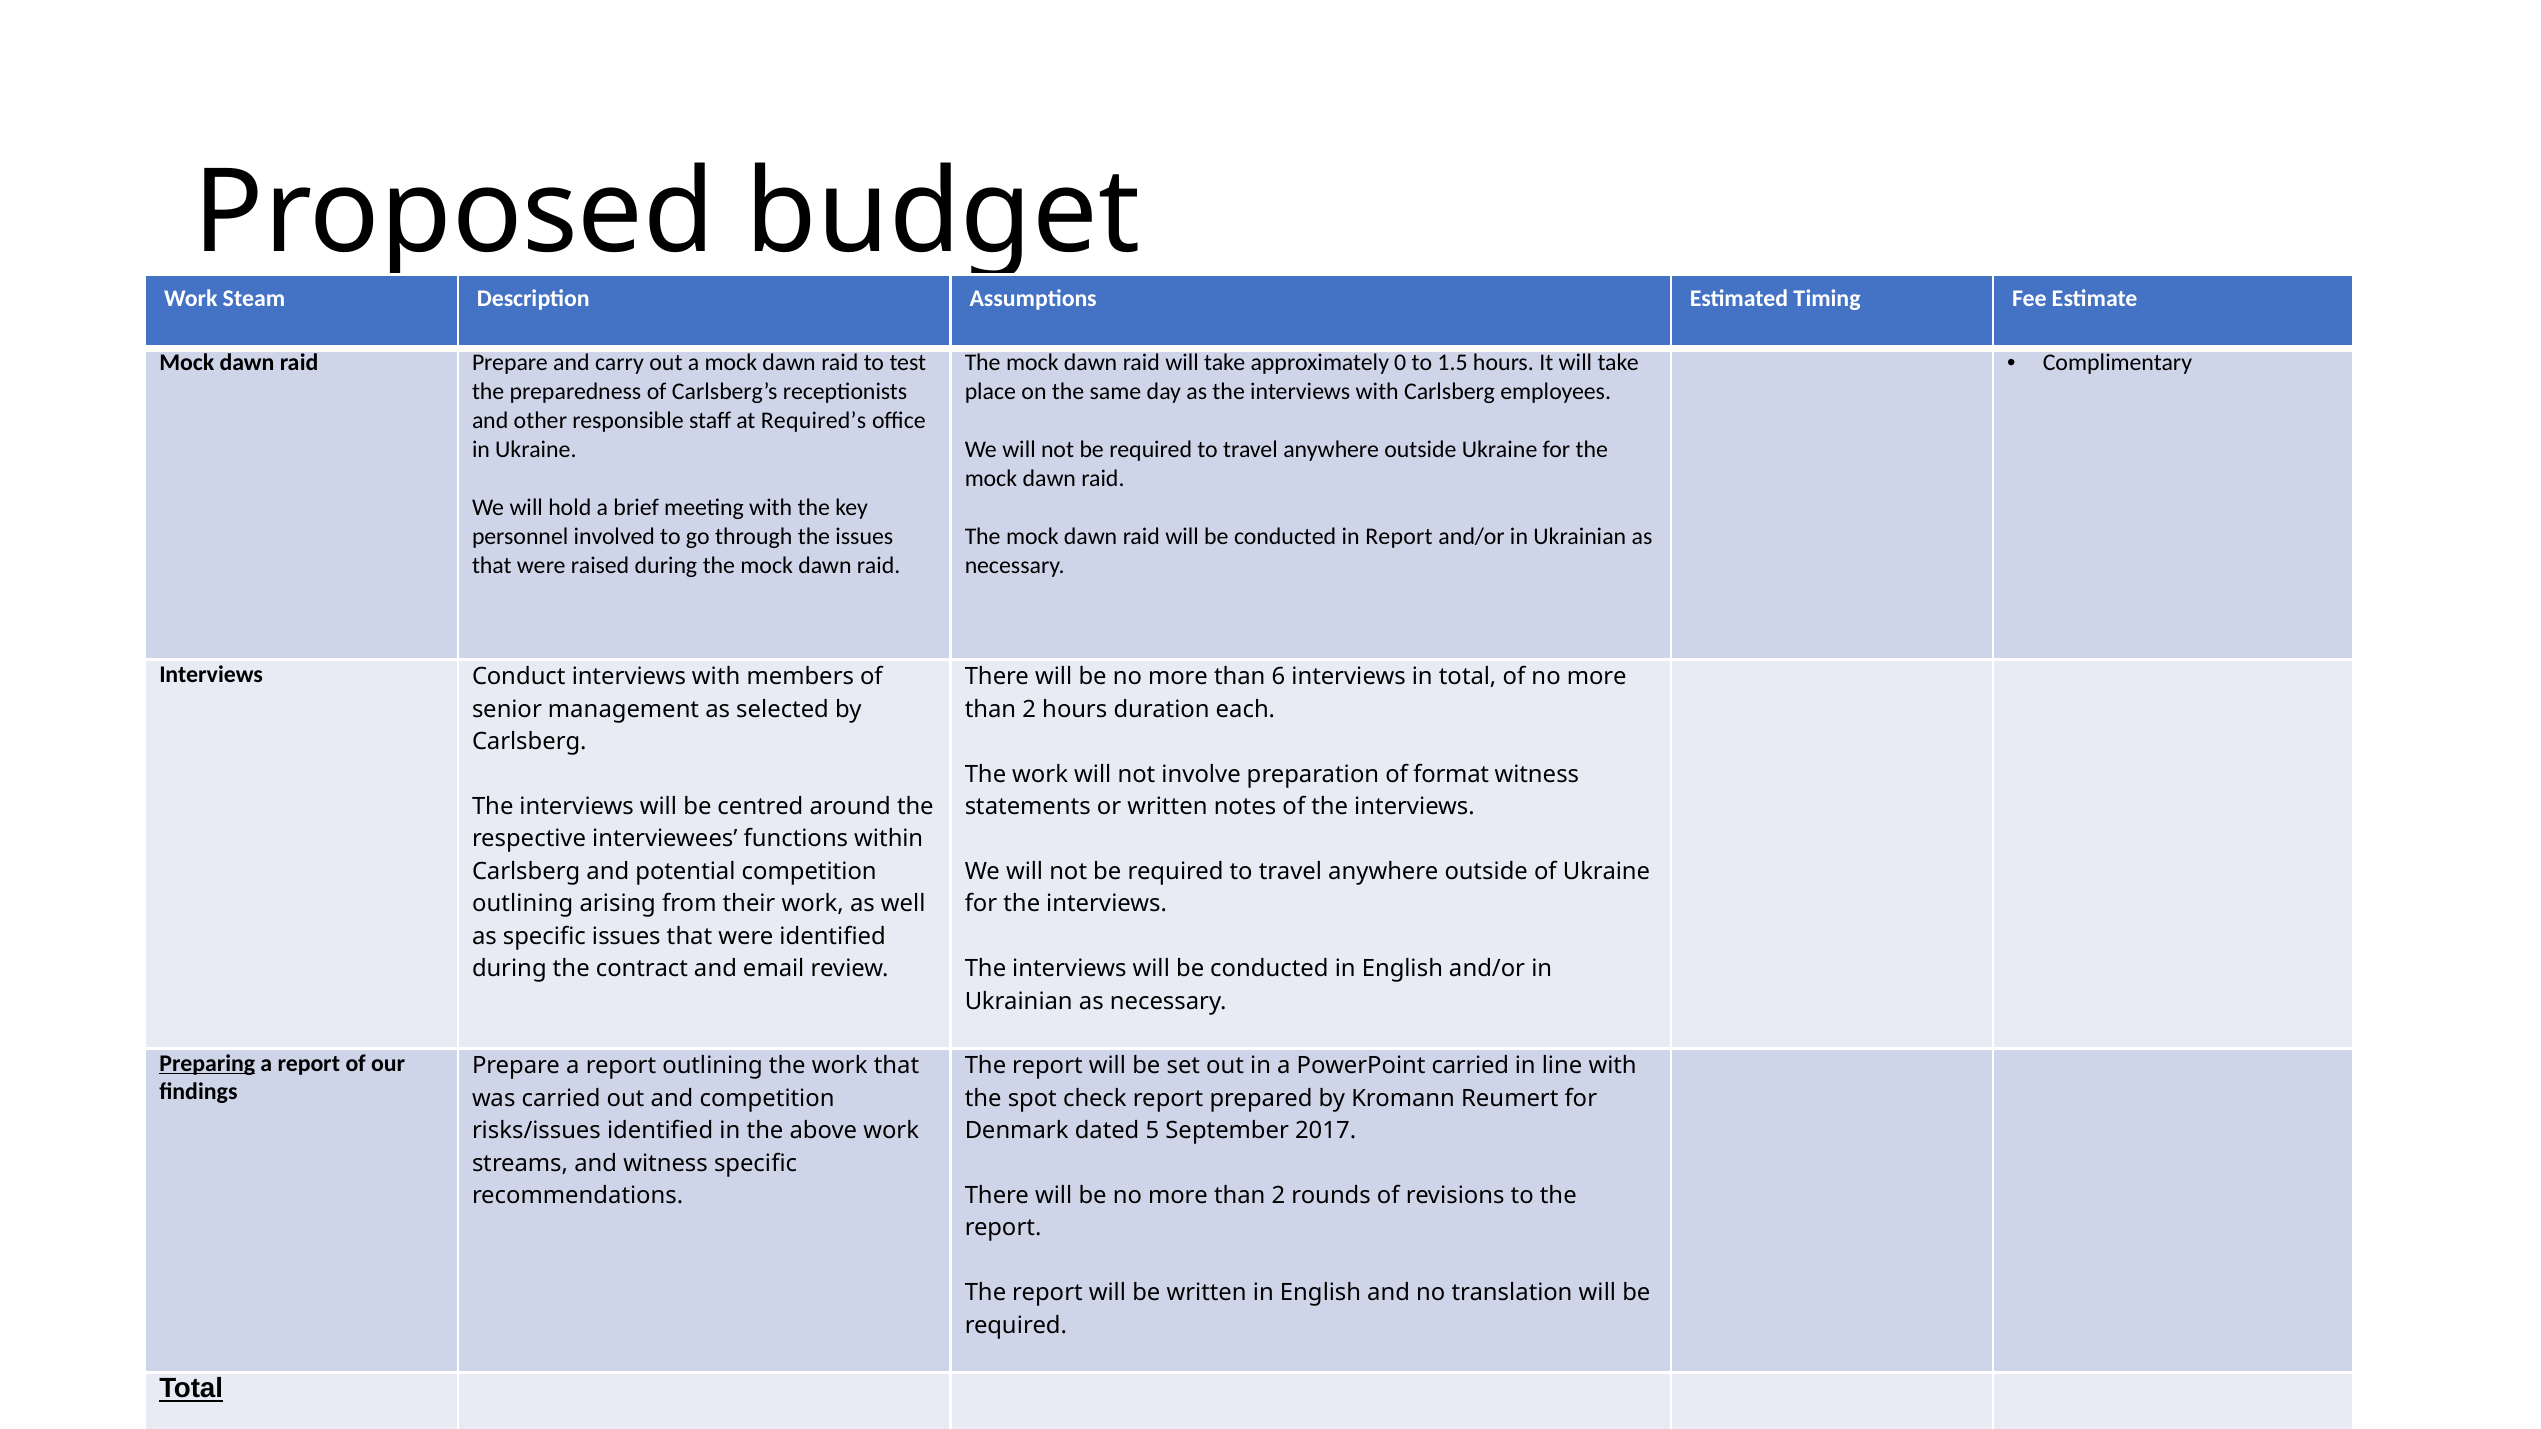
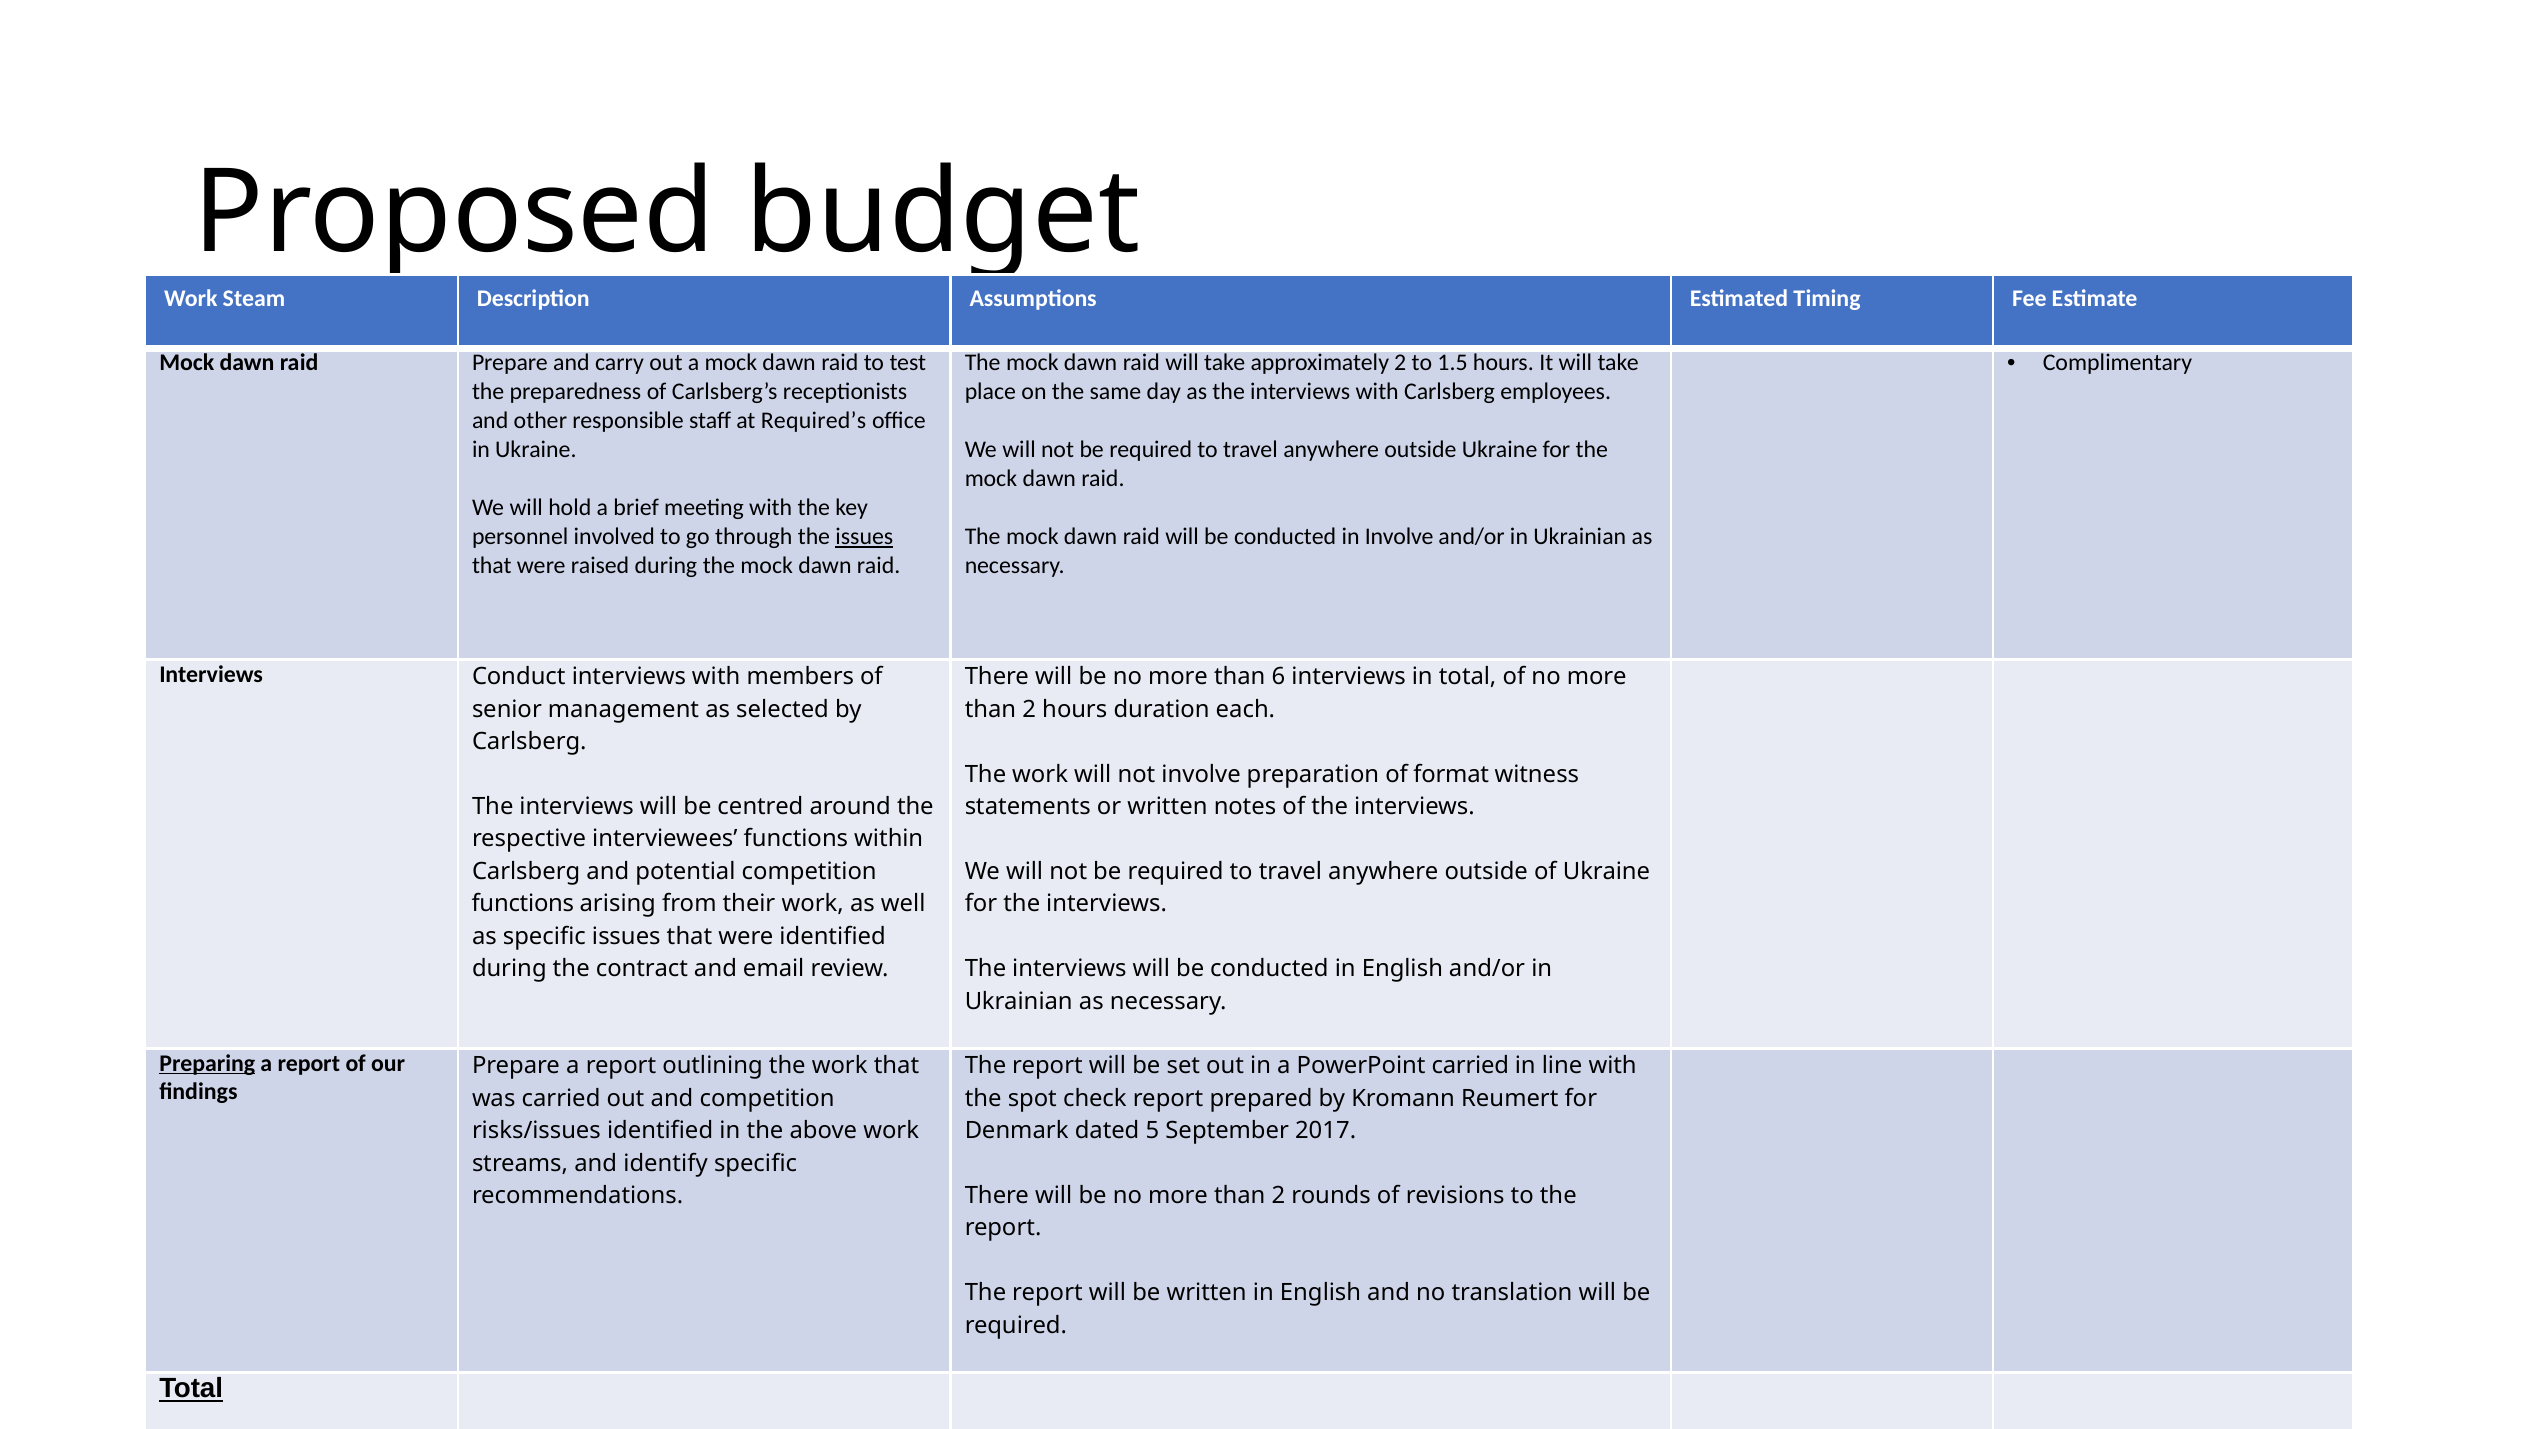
approximately 0: 0 -> 2 (1400, 363)
issues underline: none -> present (864, 537)
in Report: Report -> Involve (1399, 537)
outlining: outlining -> functions (523, 904)
and witness: witness -> identify (666, 1163)
